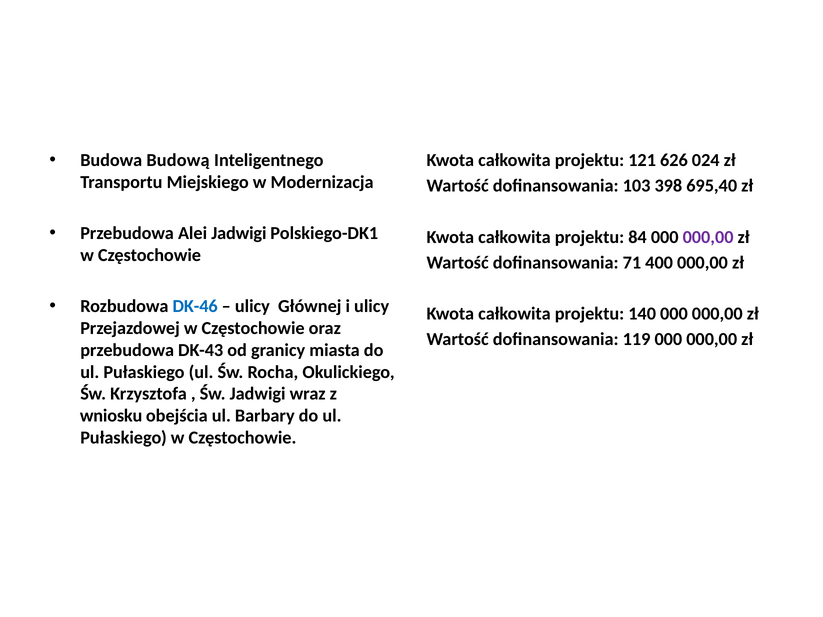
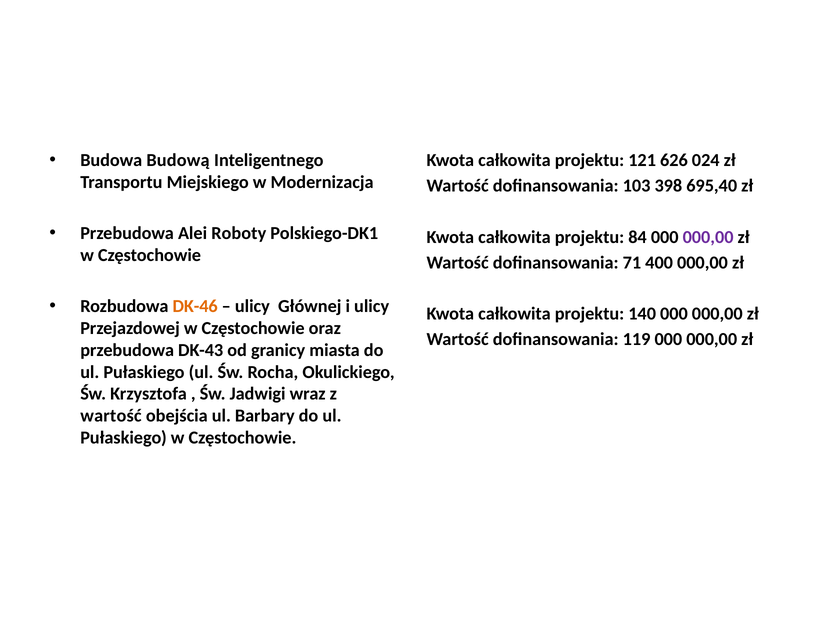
Alei Jadwigi: Jadwigi -> Roboty (239, 233)
DK-46 colour: blue -> orange (195, 306)
wniosku: wniosku -> wartość (111, 416)
